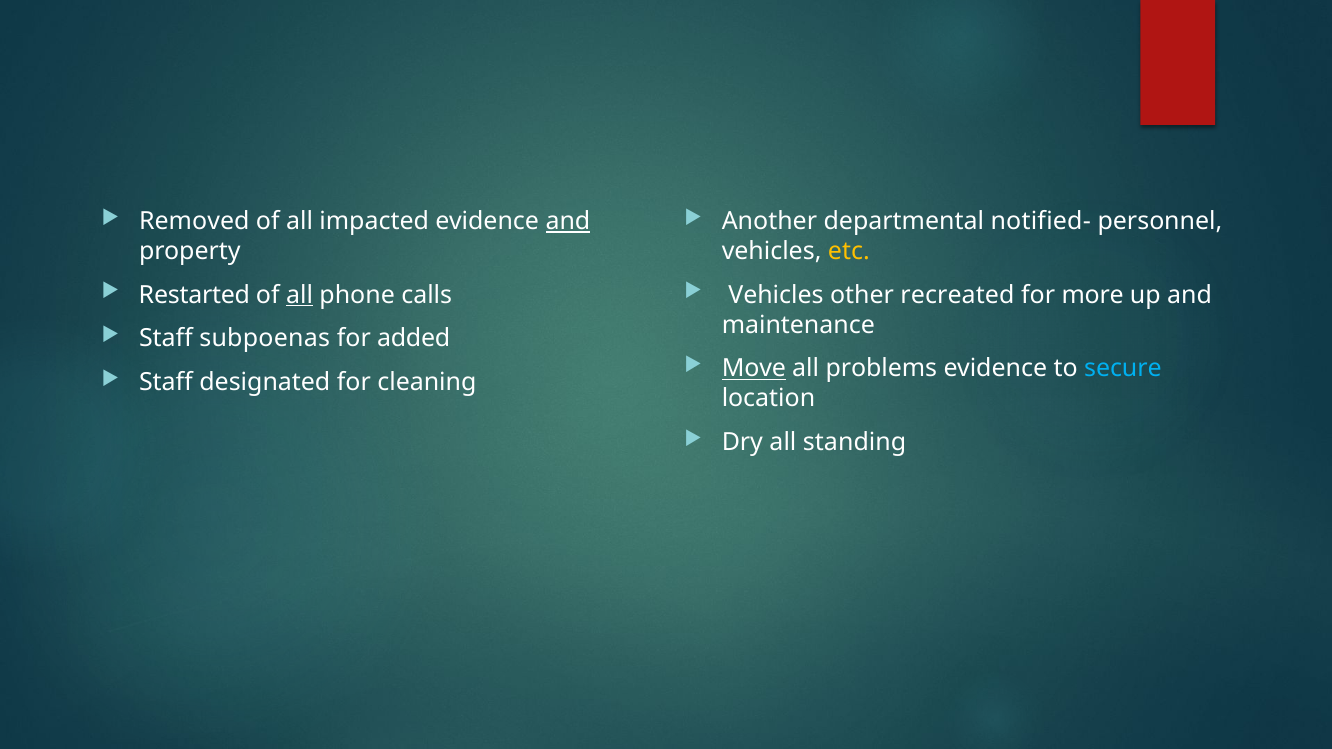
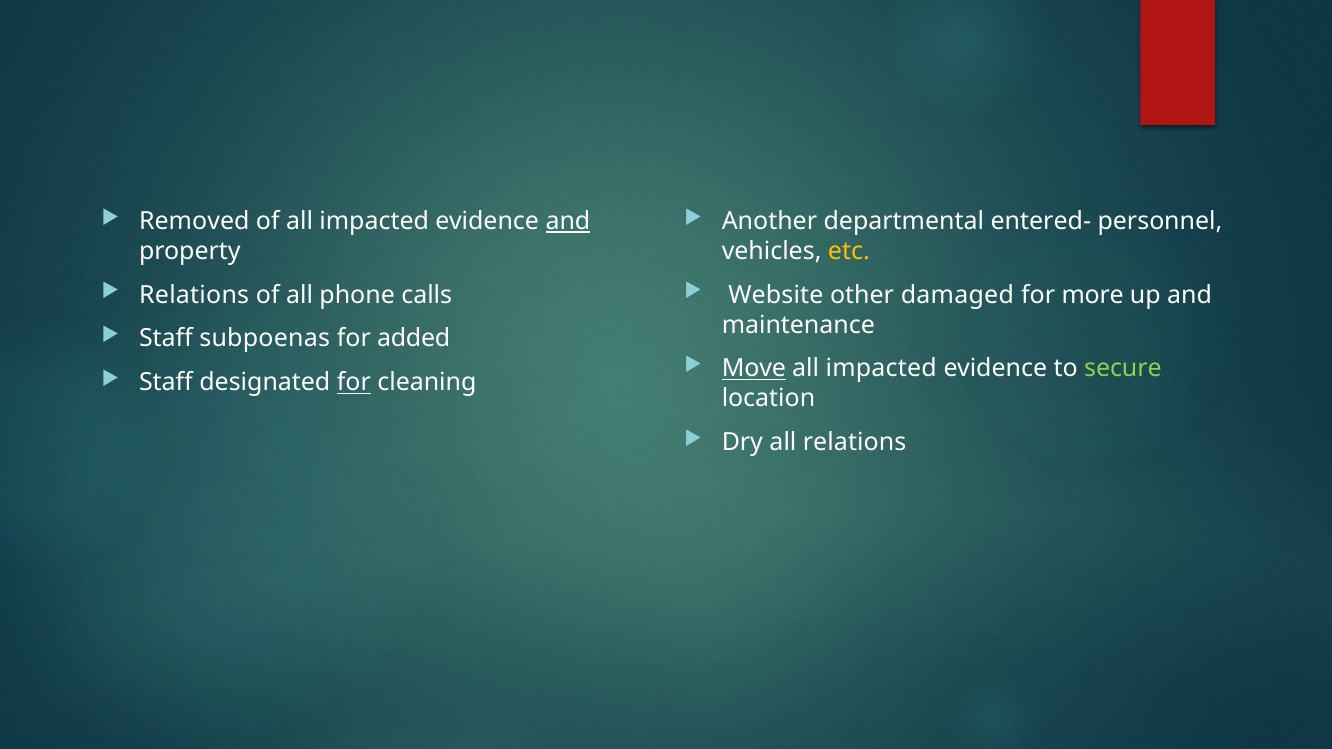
notified-: notified- -> entered- (1041, 221)
Restarted: Restarted -> Relations (194, 295)
all underline: present -> none (300, 295)
Vehicles: Vehicles -> Website (776, 295)
recreated: recreated -> damaged (957, 295)
problems: problems -> impacted (881, 369)
secure colour: light blue -> light green (1123, 369)
for underline: none -> present (354, 383)
all standing: standing -> relations (855, 443)
